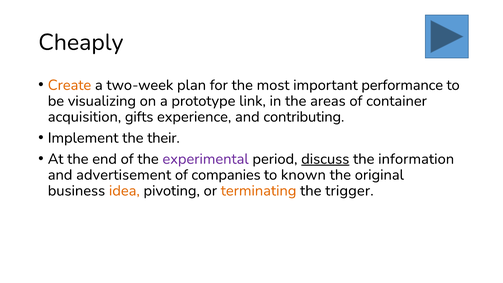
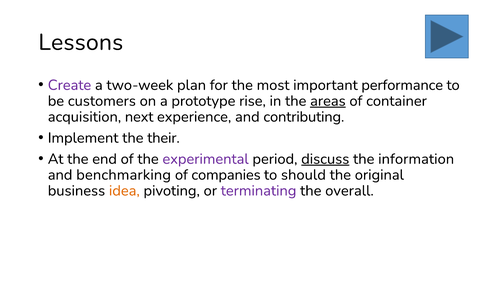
Cheaply: Cheaply -> Lessons (81, 42)
Create colour: orange -> purple (69, 85)
visualizing: visualizing -> customers (102, 101)
link: link -> rise (252, 101)
areas underline: none -> present (328, 101)
gifts: gifts -> next (139, 117)
advertisement: advertisement -> benchmarking (124, 175)
known: known -> should (303, 175)
terminating colour: orange -> purple (259, 191)
trigger: trigger -> overall (349, 191)
